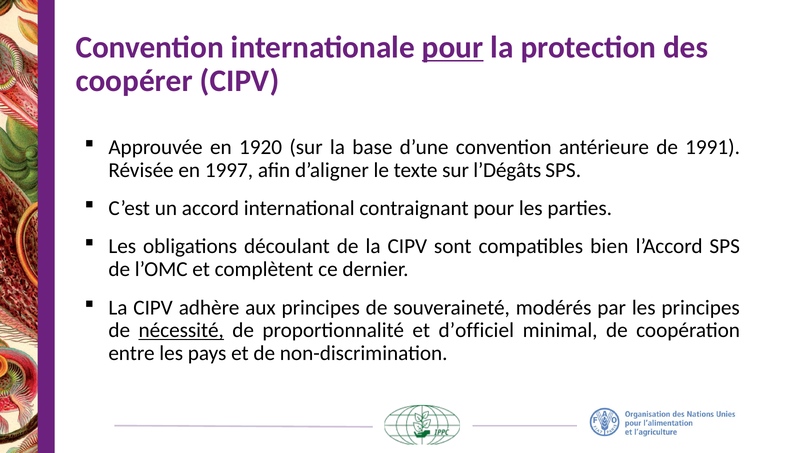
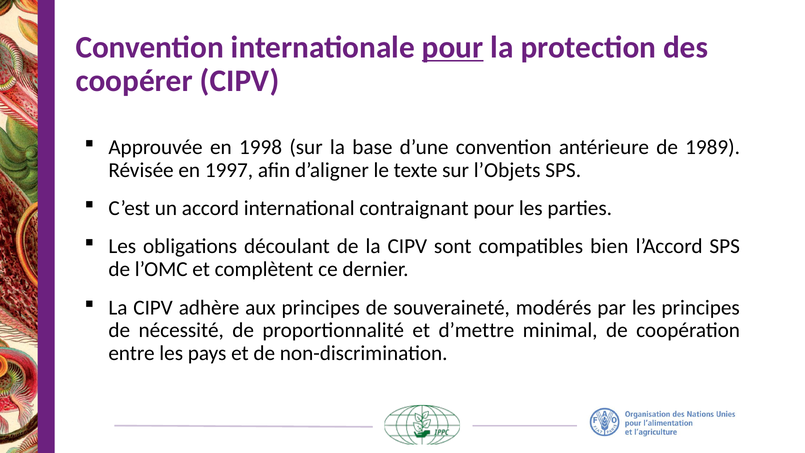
1920: 1920 -> 1998 (261, 147)
1991: 1991 -> 1989 (713, 147)
l’Dégâts: l’Dégâts -> l’Objets (507, 170)
nécessité underline: present -> none (181, 330)
d’officiel: d’officiel -> d’mettre (476, 330)
